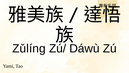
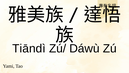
Zǔlíng: Zǔlíng -> Tiāndì (29, 48)
